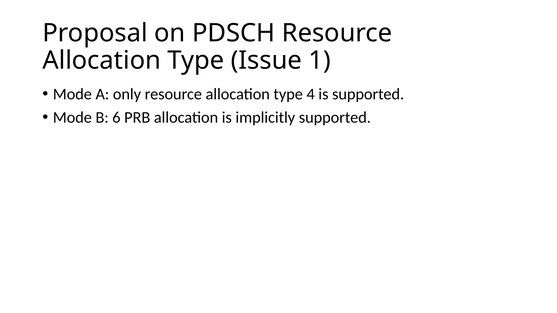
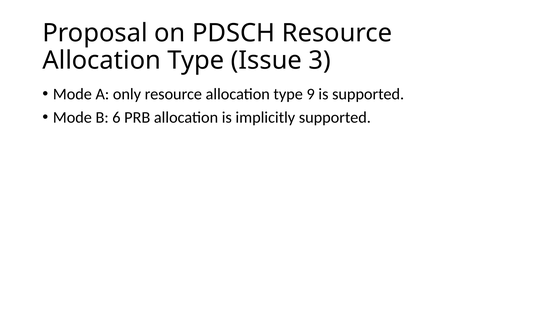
1: 1 -> 3 (320, 61)
4: 4 -> 9 (311, 94)
